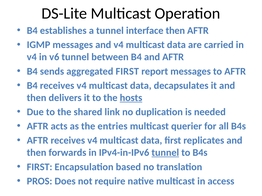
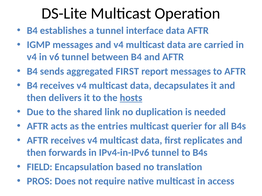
interface then: then -> data (175, 31)
tunnel underline: present -> none (165, 153)
FIRST: FIRST -> FIELD (40, 167)
